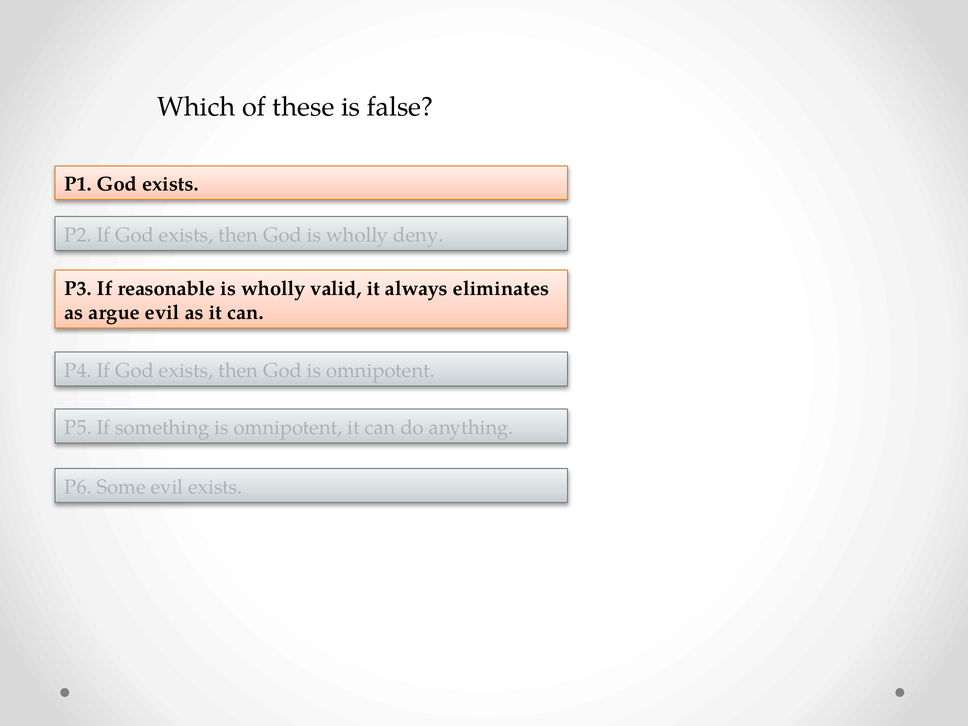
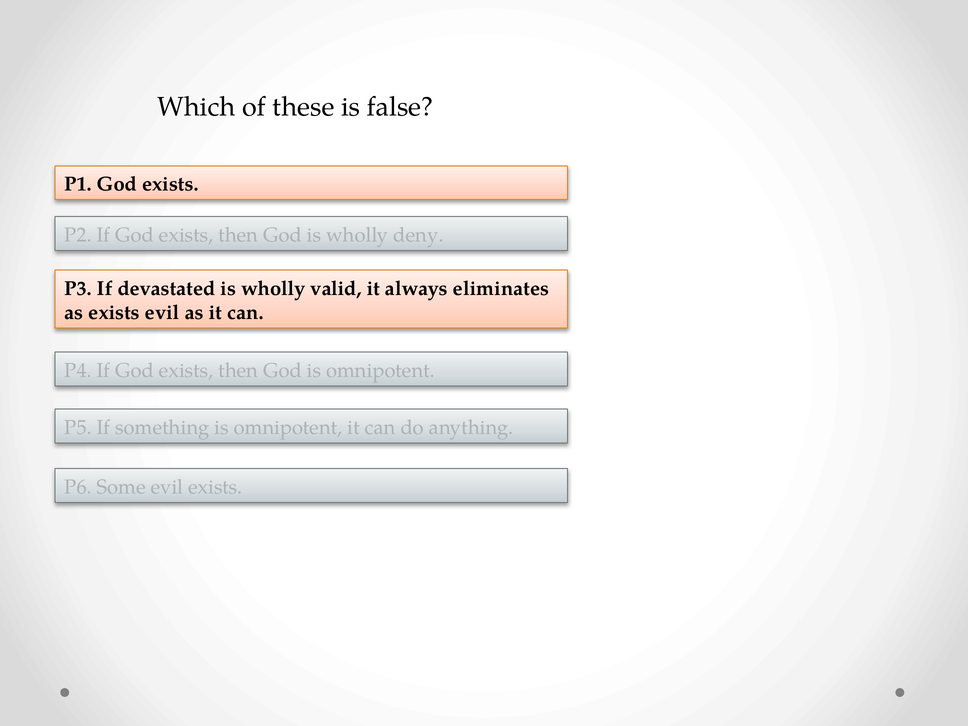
reasonable: reasonable -> devastated (166, 289)
as argue: argue -> exists (114, 313)
